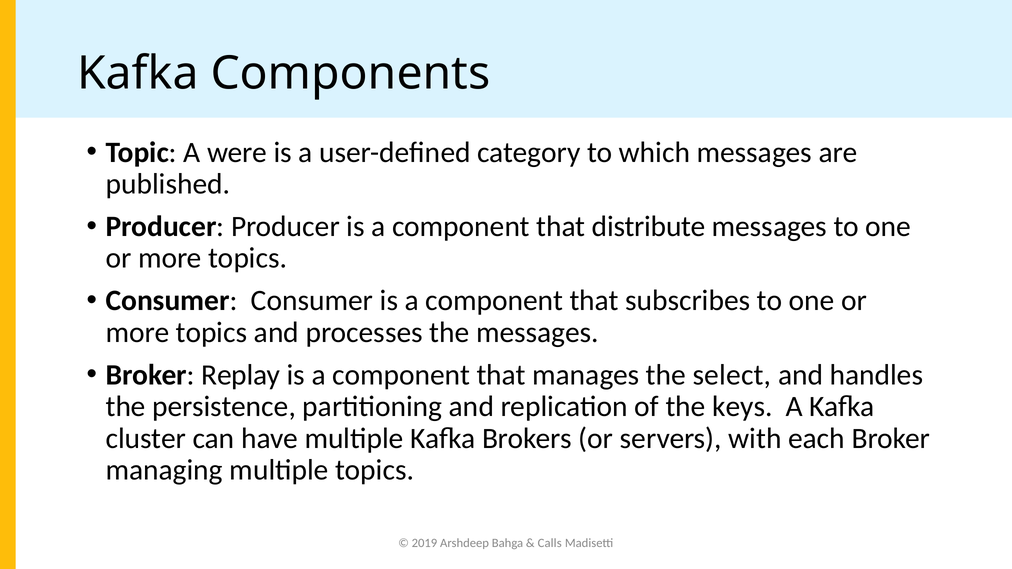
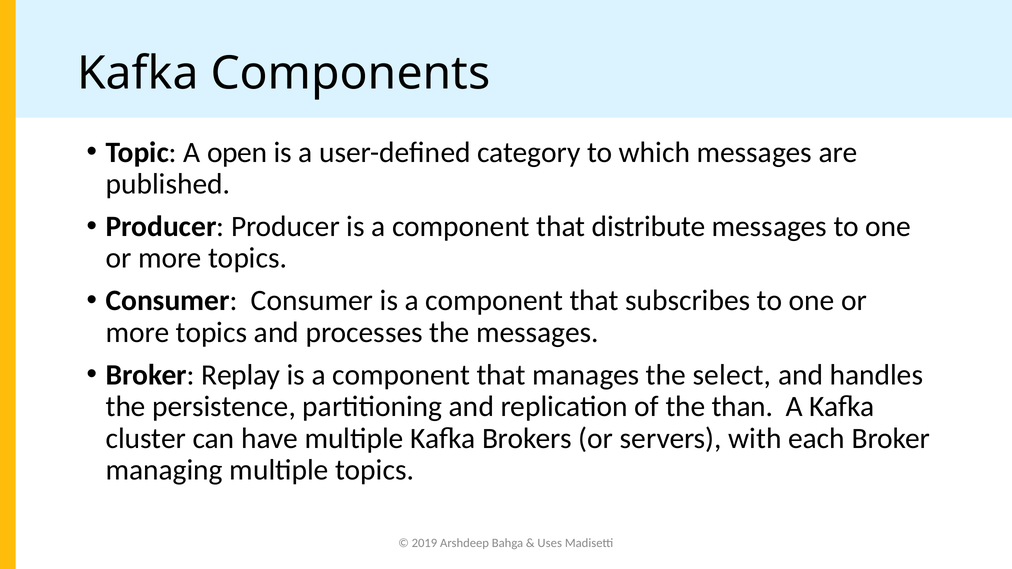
were: were -> open (237, 152)
keys: keys -> than (743, 407)
Calls: Calls -> Uses (550, 543)
